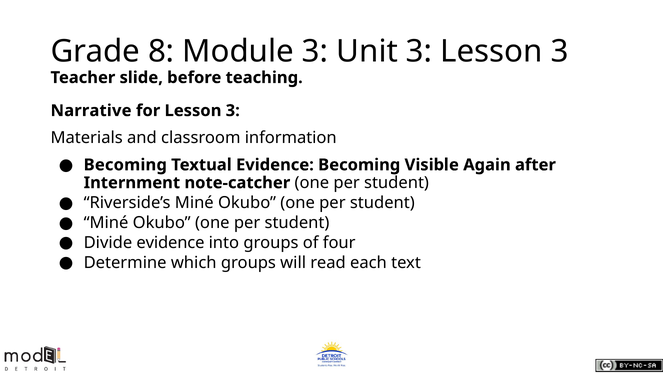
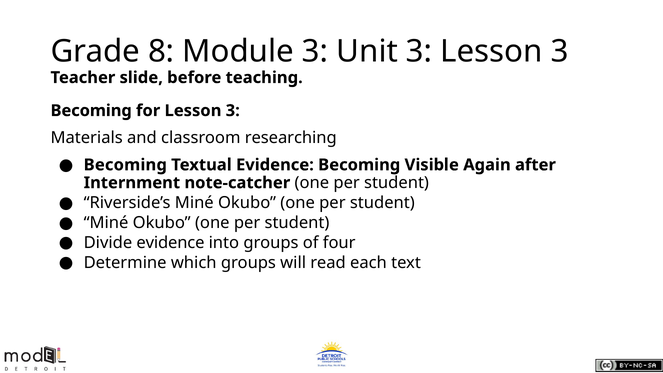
Narrative: Narrative -> Becoming (91, 111)
information: information -> researching (291, 138)
